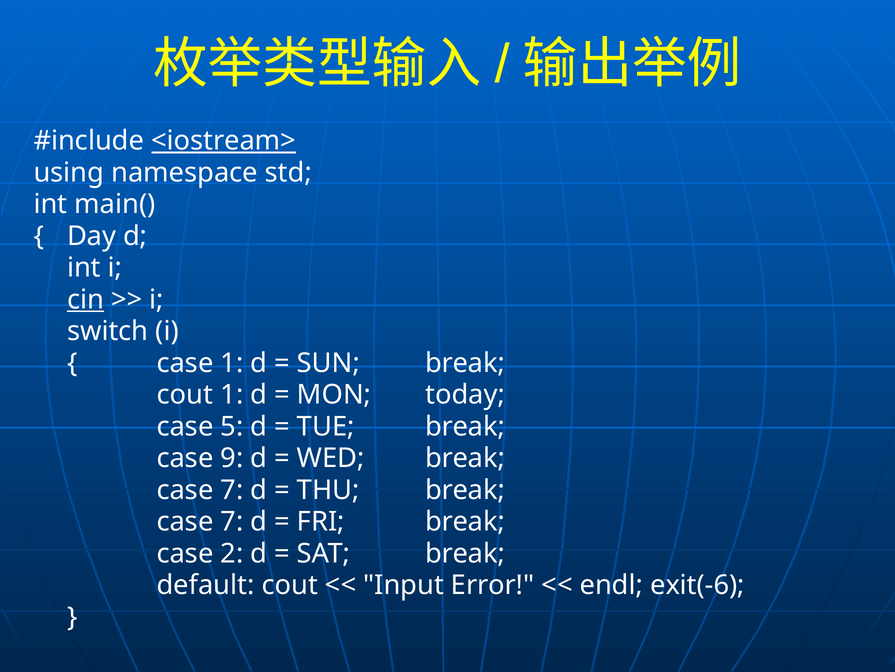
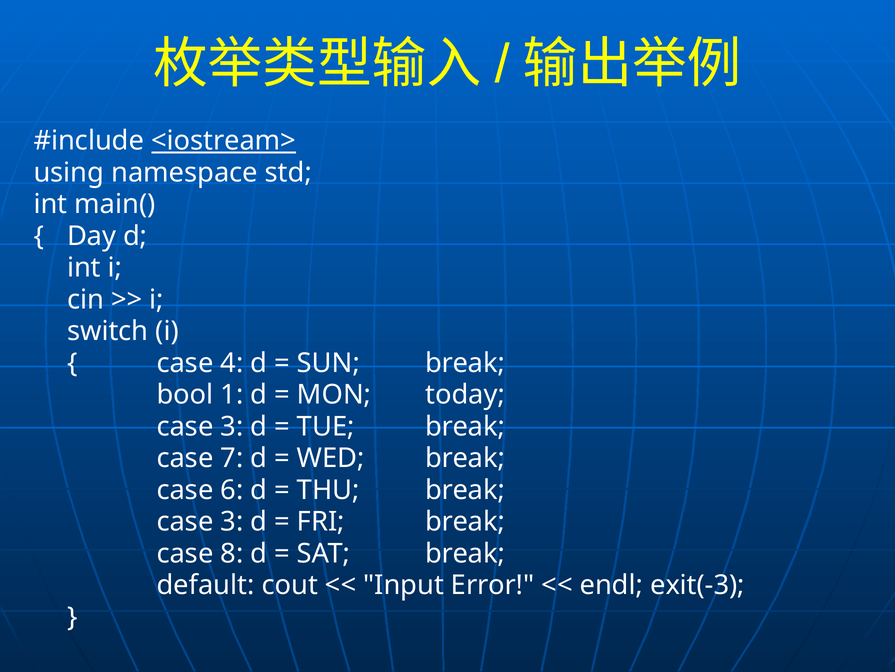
cin underline: present -> none (86, 299)
case 1: 1 -> 4 (232, 363)
cout: cout -> bool (185, 394)
5: 5 -> 3 (232, 426)
9: 9 -> 7 (232, 458)
7: 7 -> 6 (232, 489)
7: 7 -> 3 (232, 521)
2: 2 -> 8 (232, 553)
exit(-6: exit(-6 -> exit(-3 (697, 585)
